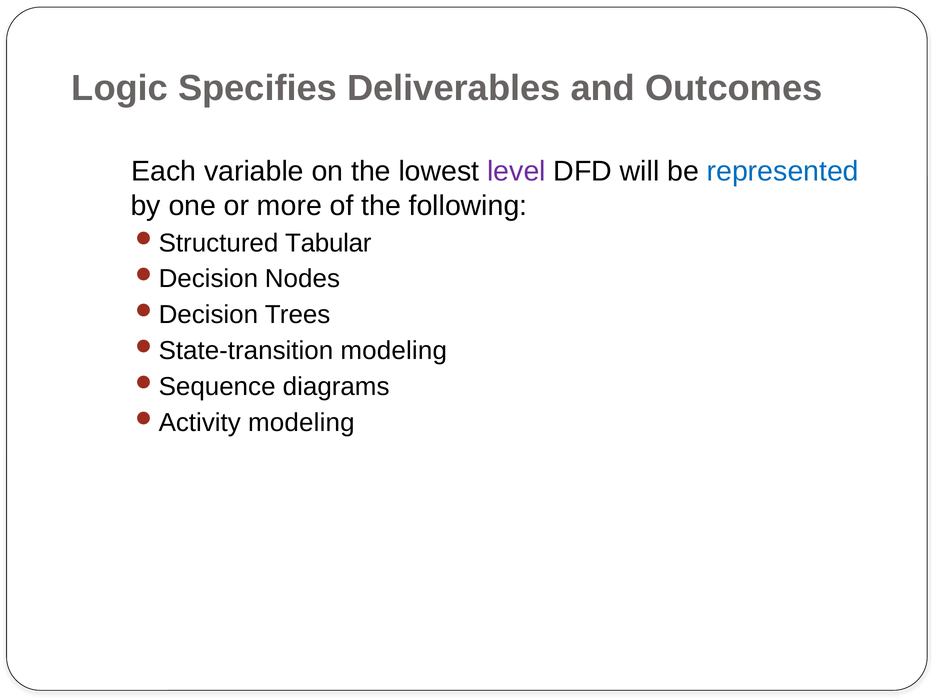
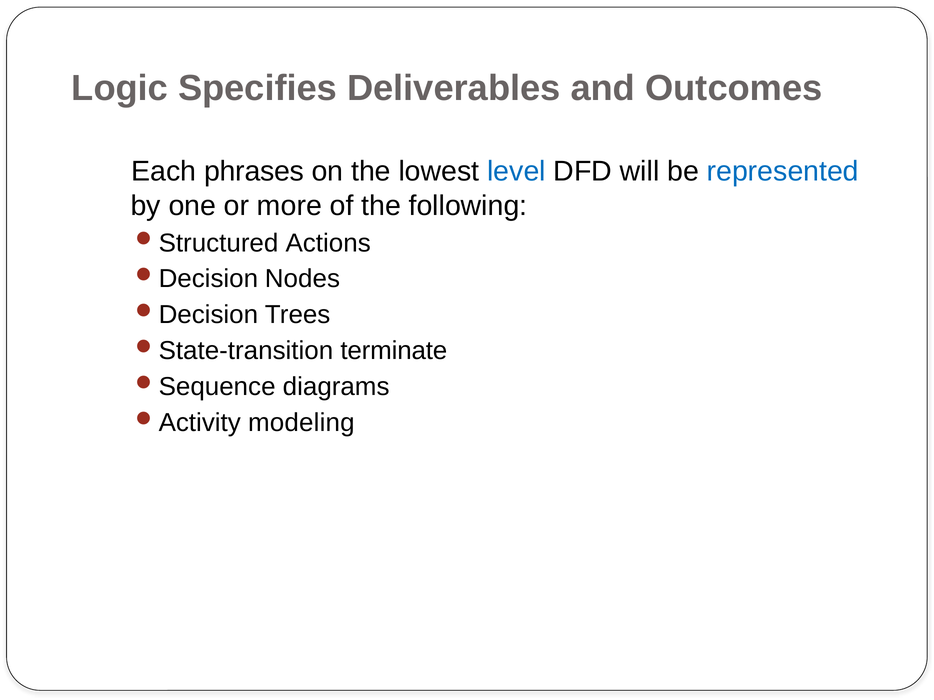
variable: variable -> phrases (254, 172)
level colour: purple -> blue (516, 172)
Tabular: Tabular -> Actions (328, 243)
modeling: modeling -> terminate (394, 351)
